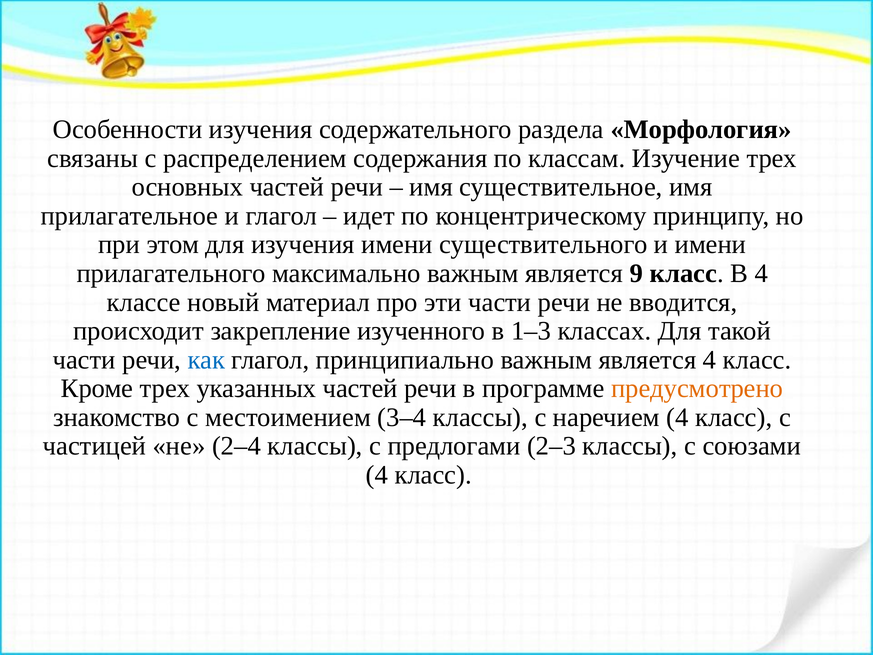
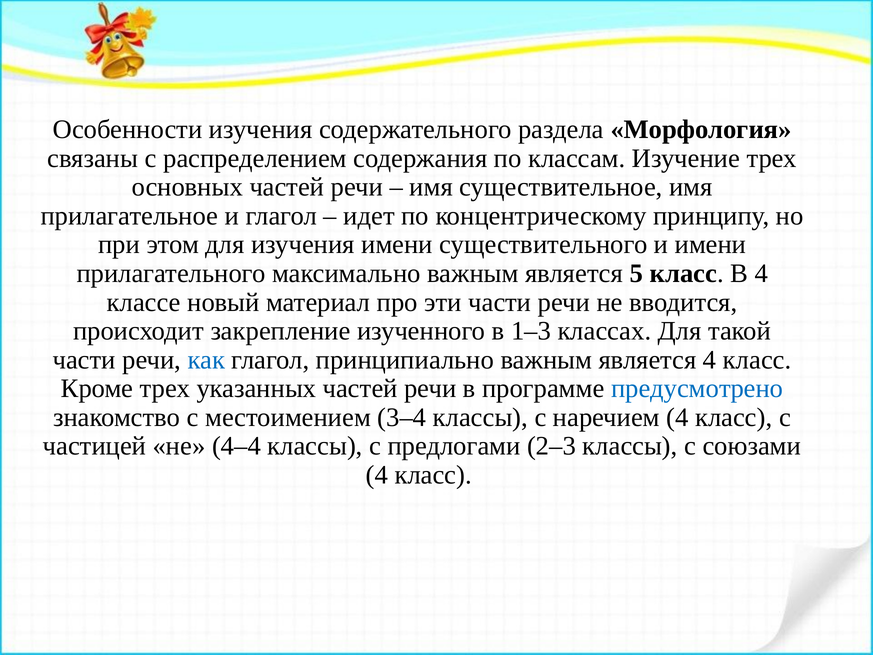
9: 9 -> 5 (637, 273)
предусмотрено colour: orange -> blue (697, 388)
2–4: 2–4 -> 4–4 (237, 446)
